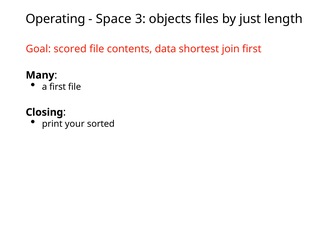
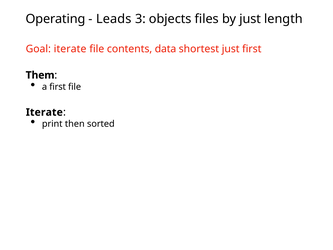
Space: Space -> Leads (114, 19)
Goal scored: scored -> iterate (70, 49)
shortest join: join -> just (231, 49)
Many: Many -> Them (40, 75)
Closing: Closing -> Iterate (44, 112)
your: your -> then (75, 124)
